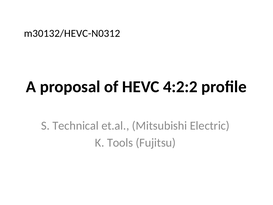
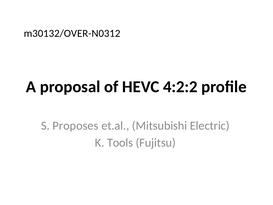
m30132/HEVC-N0312: m30132/HEVC-N0312 -> m30132/OVER-N0312 (72, 33)
Technical: Technical -> Proposes (75, 126)
